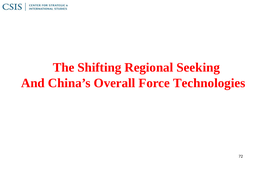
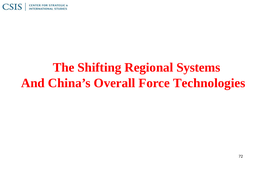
Seeking: Seeking -> Systems (198, 68)
